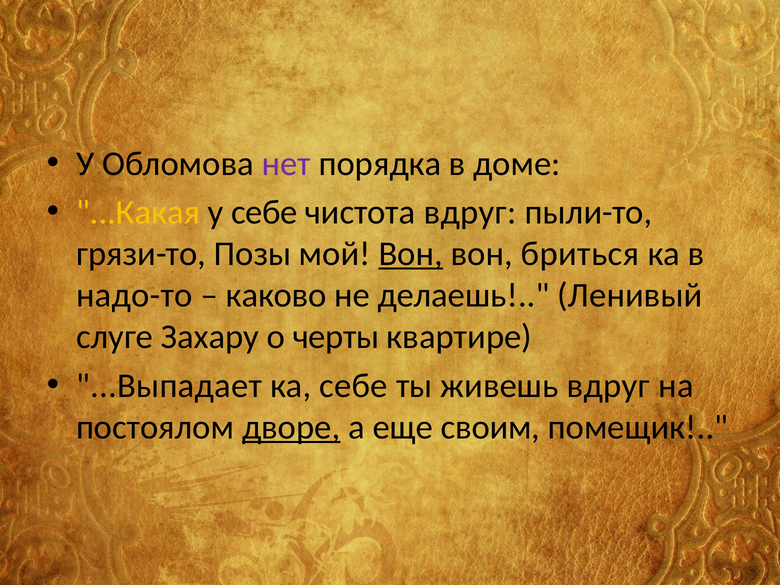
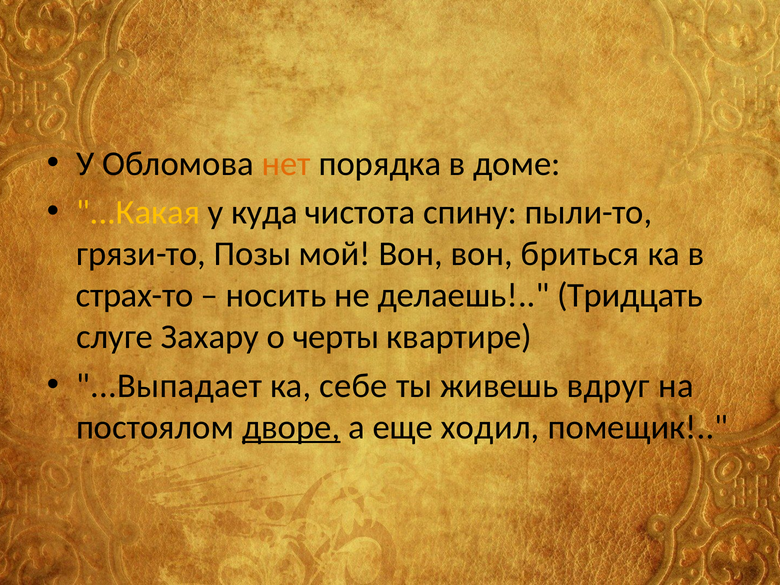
нет colour: purple -> orange (286, 164)
у себе: себе -> куда (264, 212)
чистота вдруг: вдруг -> спину (470, 212)
Вон underline: present -> none (411, 254)
надо-то: надо-то -> страх-то (135, 295)
каково: каково -> носить (276, 295)
Ленивый: Ленивый -> Тридцать (630, 295)
своим: своим -> ходил (490, 427)
